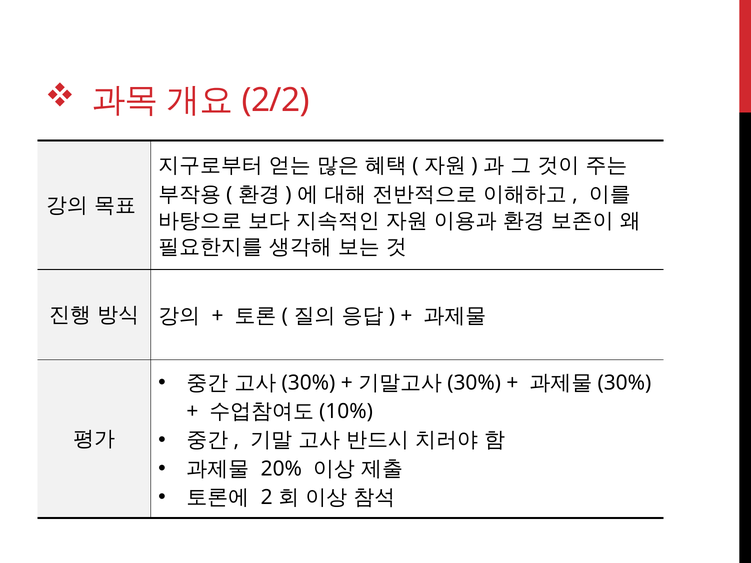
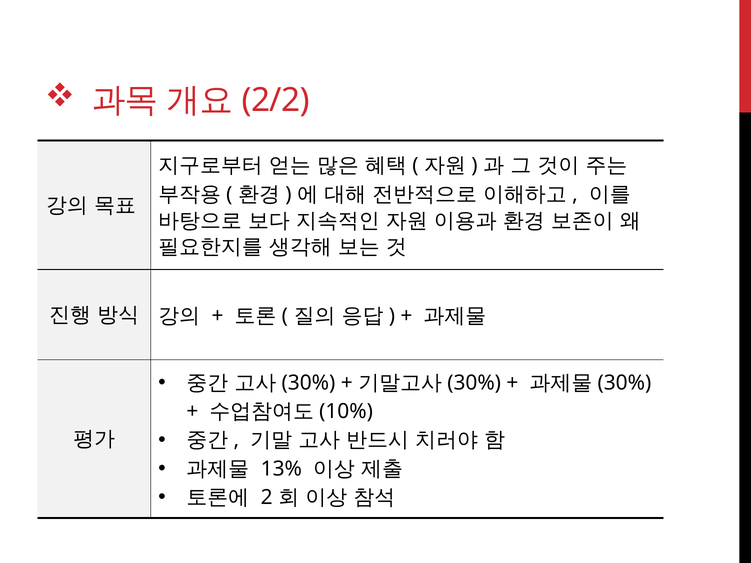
20%: 20% -> 13% (281, 469)
